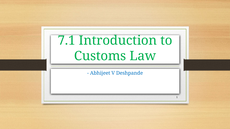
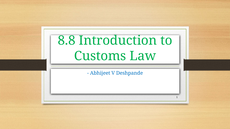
7.1: 7.1 -> 8.8 (67, 41)
